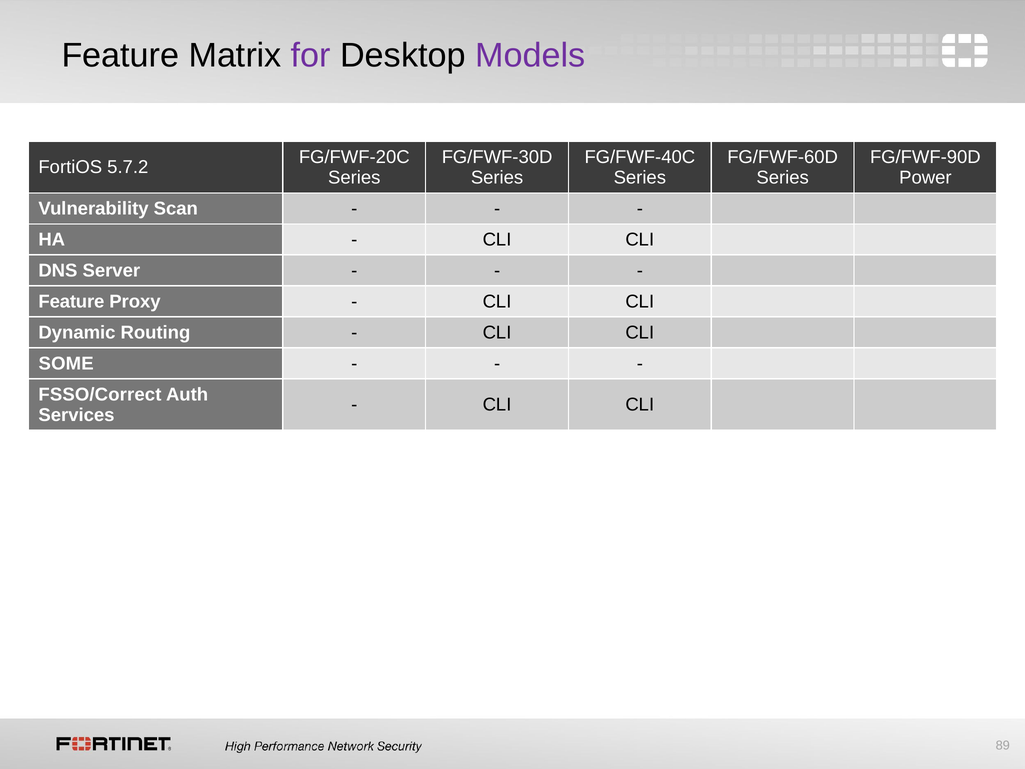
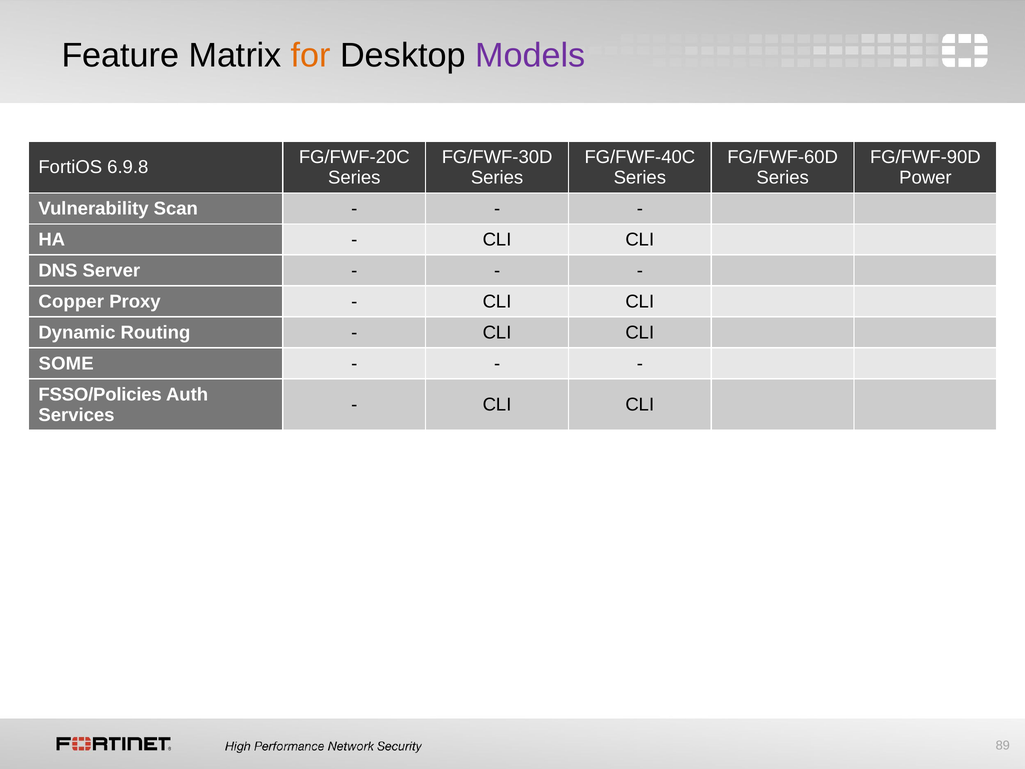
for colour: purple -> orange (311, 55)
5.7.2: 5.7.2 -> 6.9.8 (128, 167)
Feature: Feature -> Copper (71, 301)
FSSO/Correct: FSSO/Correct -> FSSO/Policies (100, 394)
